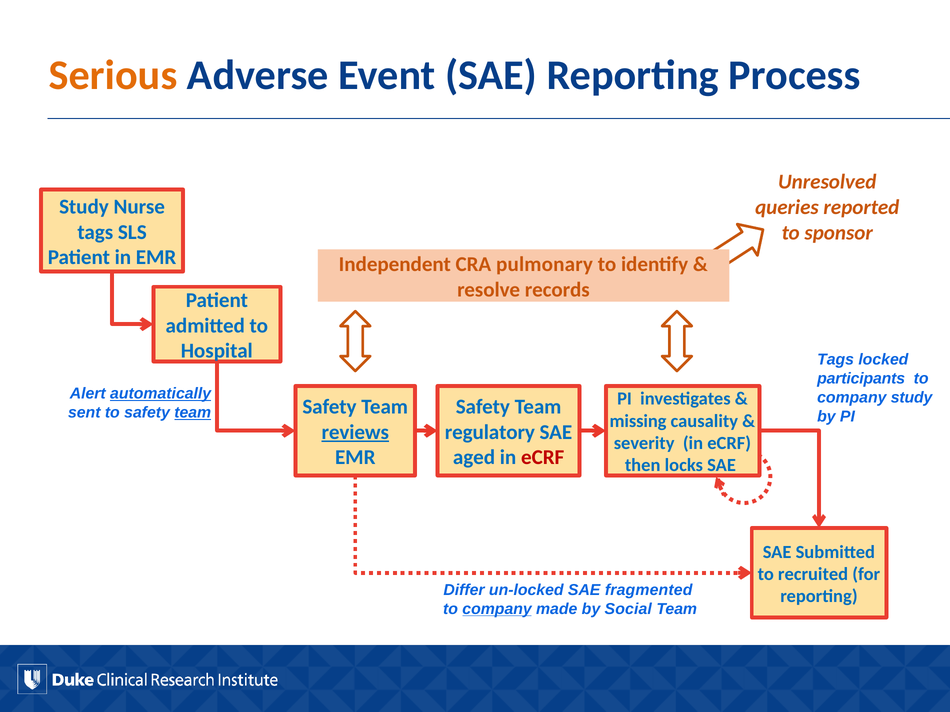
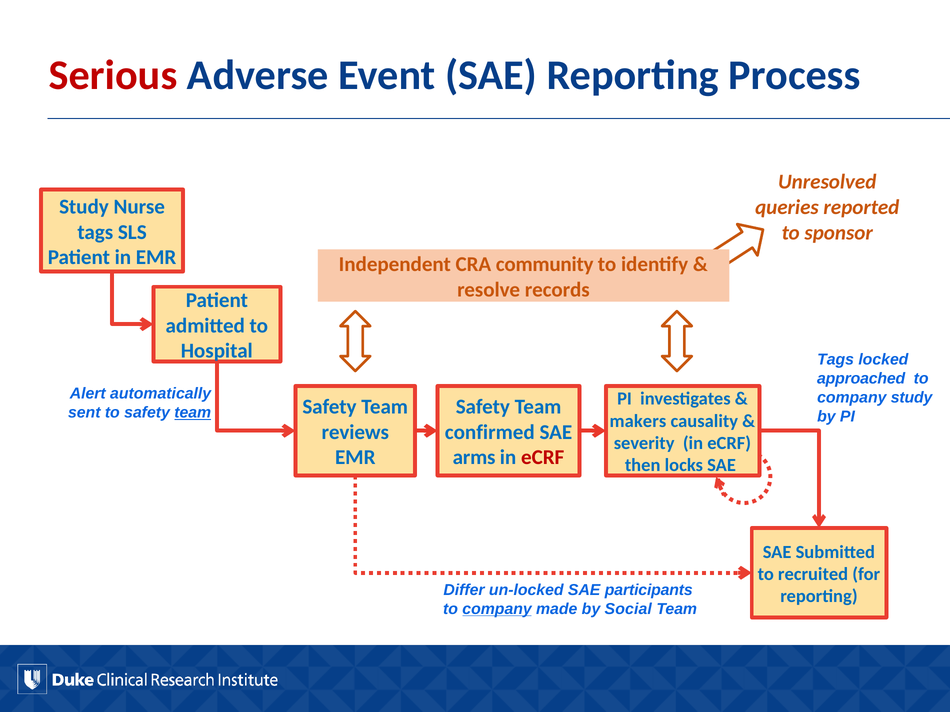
Serious colour: orange -> red (113, 76)
pulmonary: pulmonary -> community (545, 265)
participants: participants -> approached (861, 379)
automatically underline: present -> none (161, 394)
missing: missing -> makers (638, 421)
reviews underline: present -> none (355, 433)
regulatory: regulatory -> confirmed (490, 433)
aged: aged -> arms (474, 458)
fragmented: fragmented -> participants (649, 590)
